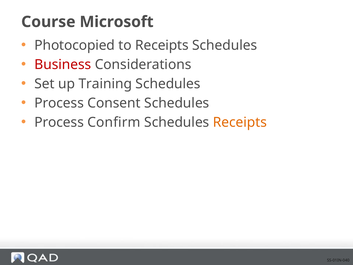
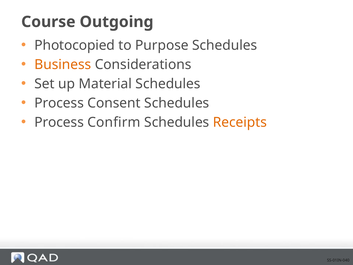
Microsoft: Microsoft -> Outgoing (117, 22)
to Receipts: Receipts -> Purpose (162, 45)
Business colour: red -> orange (63, 65)
Training: Training -> Material (105, 84)
